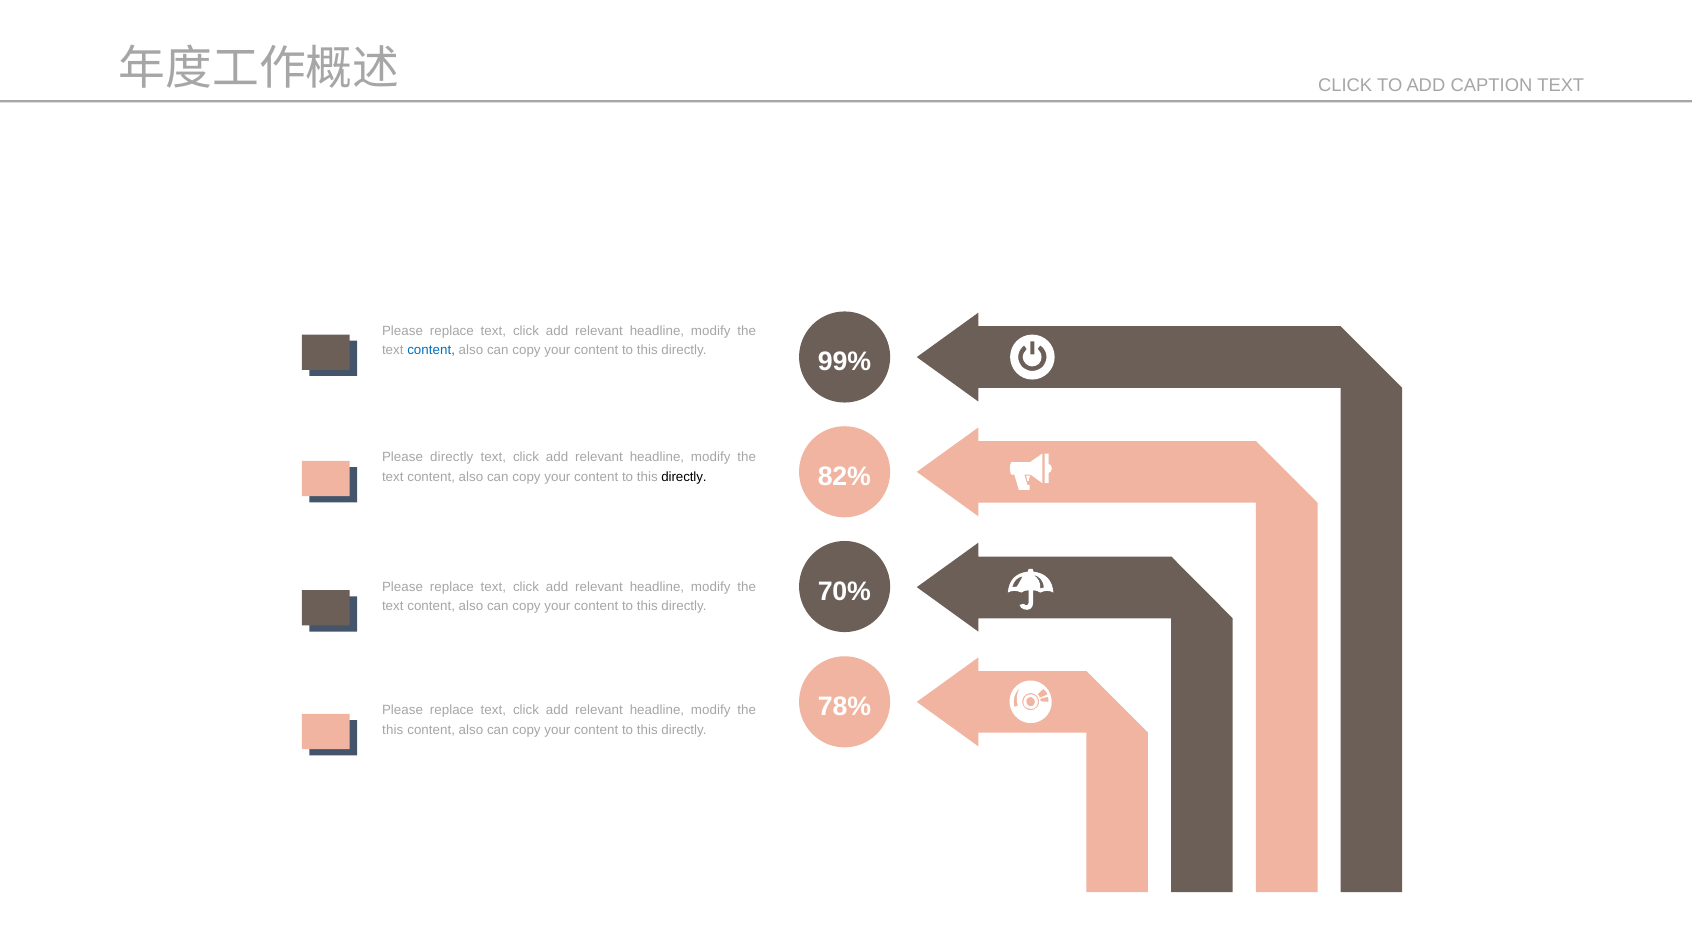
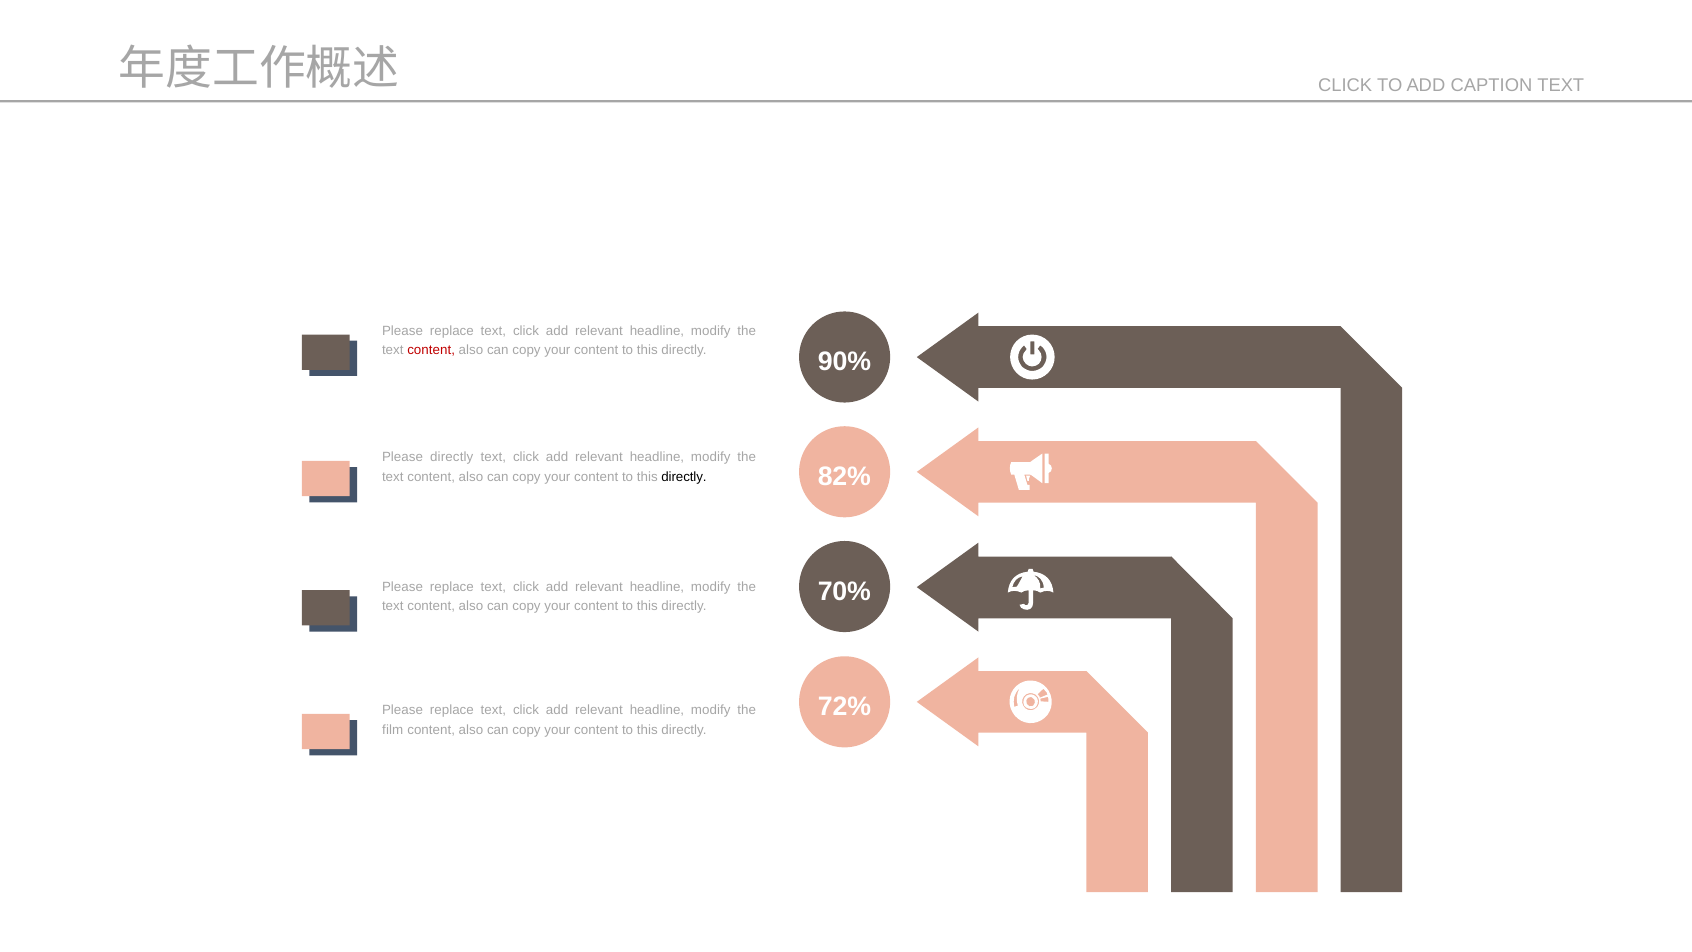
content colour: blue -> red (431, 350)
99%: 99% -> 90% (844, 362)
78%: 78% -> 72% (844, 707)
this: this -> film (393, 729)
